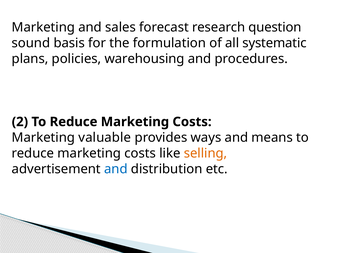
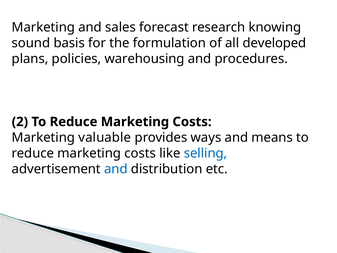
question: question -> knowing (275, 27)
systematic: systematic -> developed (274, 43)
selling colour: orange -> blue (205, 153)
